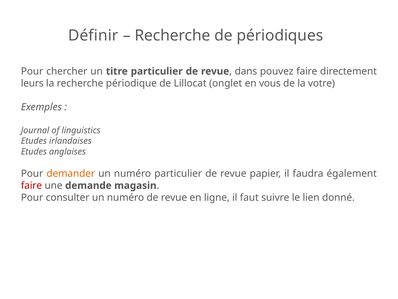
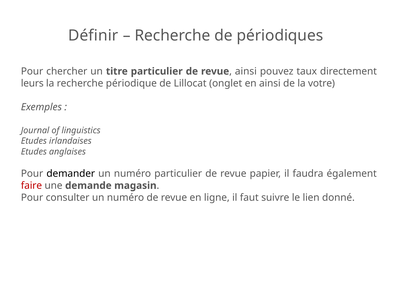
dans: dans -> ainsi (246, 71)
pouvez faire: faire -> taux (307, 71)
en vous: vous -> ainsi (270, 83)
demander colour: orange -> black (71, 173)
